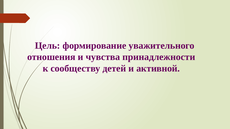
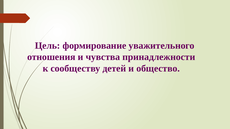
активной: активной -> общество (158, 69)
